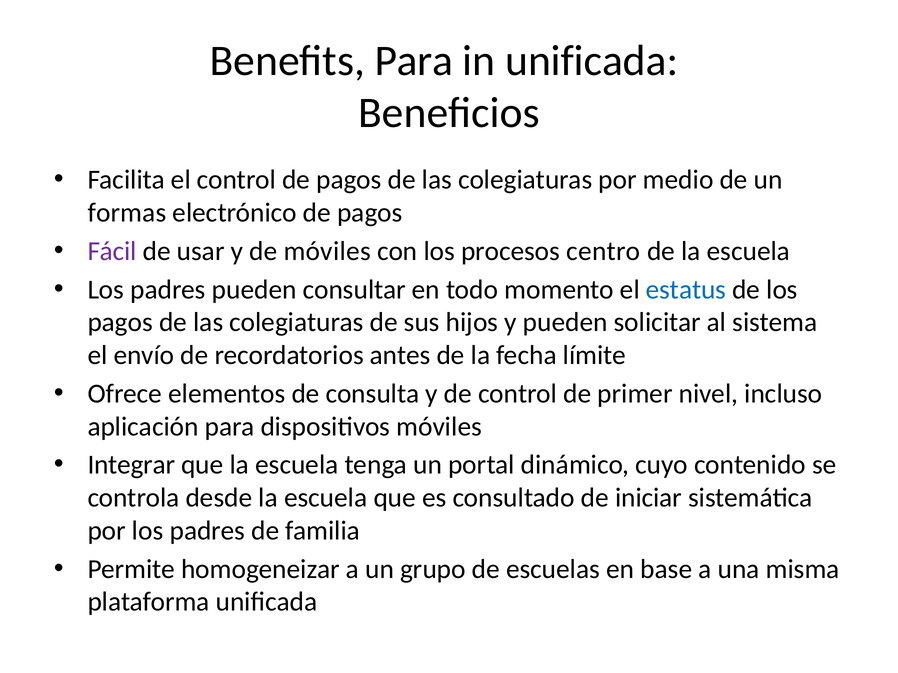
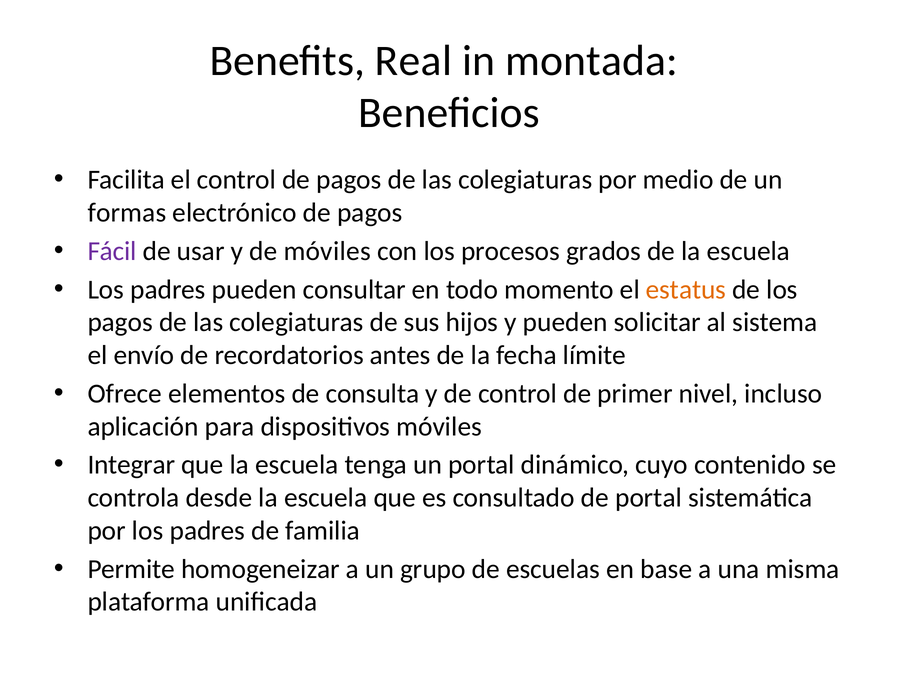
Benefits Para: Para -> Real (413, 61)
in unificada: unificada -> montada (592, 61)
centro: centro -> grados (604, 251)
estatus colour: blue -> orange (686, 290)
de iniciar: iniciar -> portal (649, 498)
